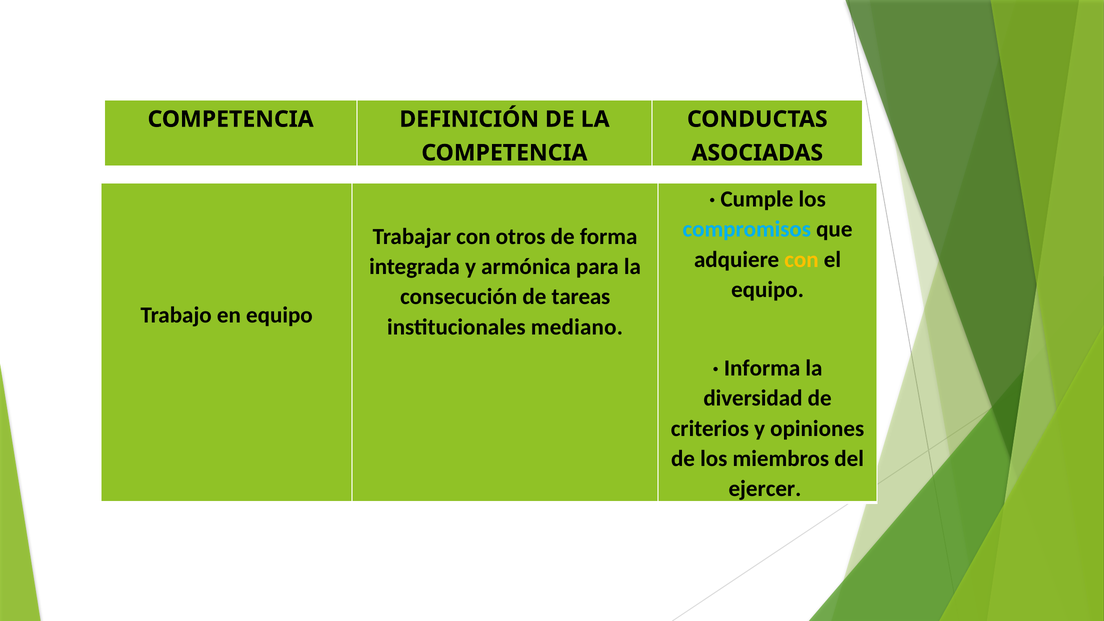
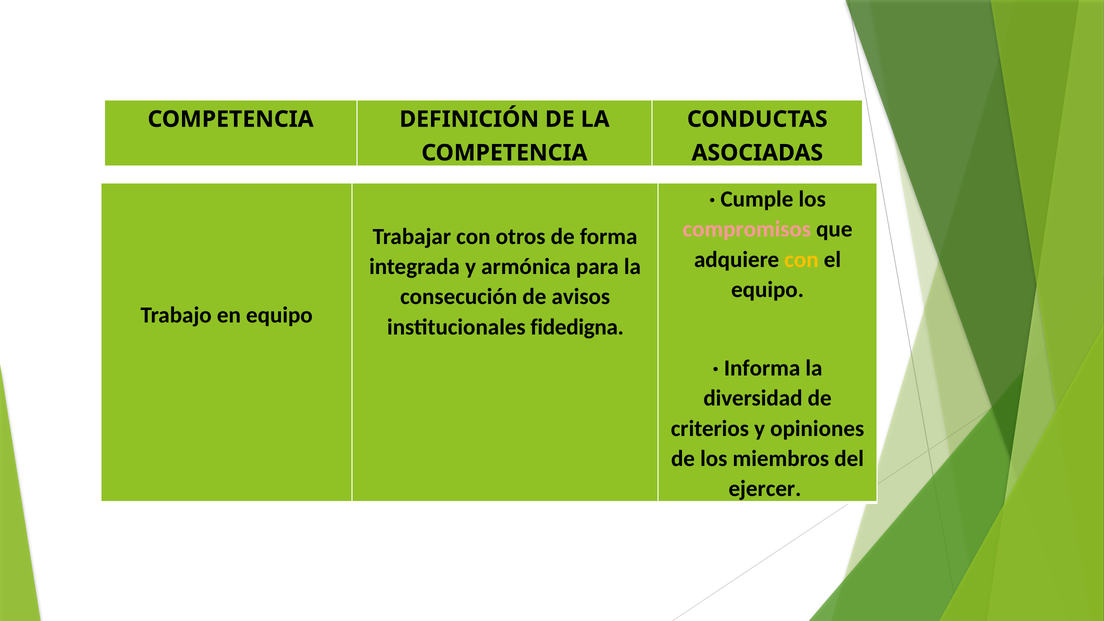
compromisos colour: light blue -> pink (747, 229)
tareas: tareas -> avisos (581, 297)
mediano: mediano -> fidedigna (577, 327)
